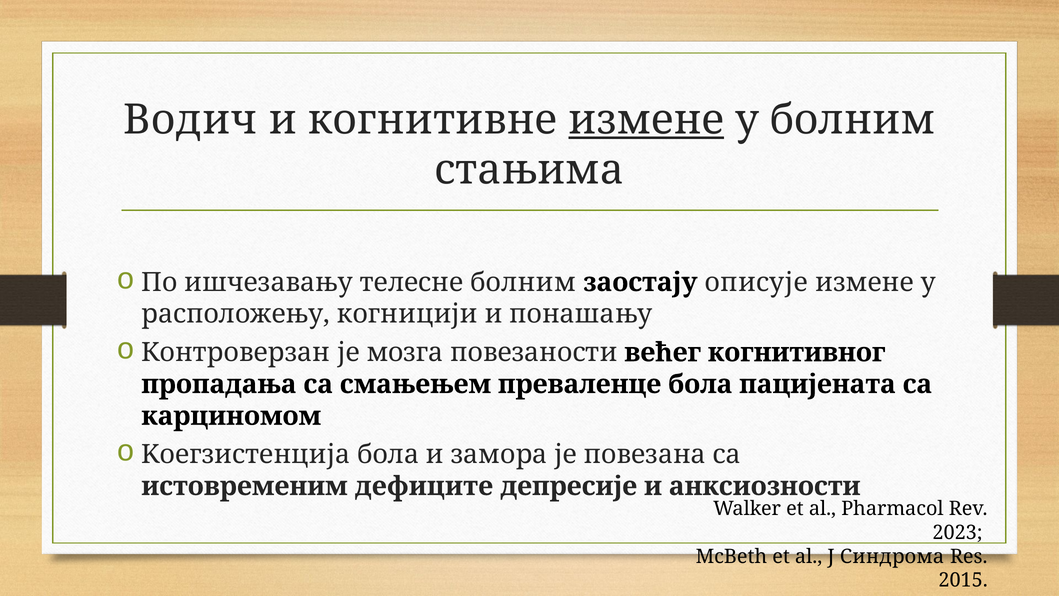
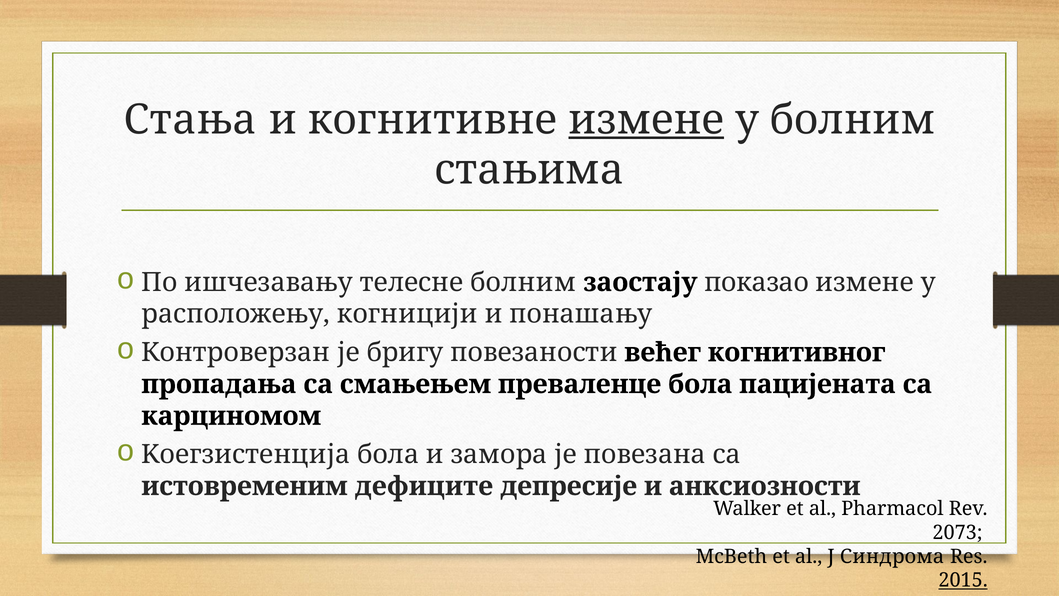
Водич: Водич -> Стања (190, 120)
описује: описује -> показао (757, 282)
мозга: мозга -> бригу (405, 352)
2023: 2023 -> 2073 (957, 532)
2015 underline: none -> present (963, 580)
